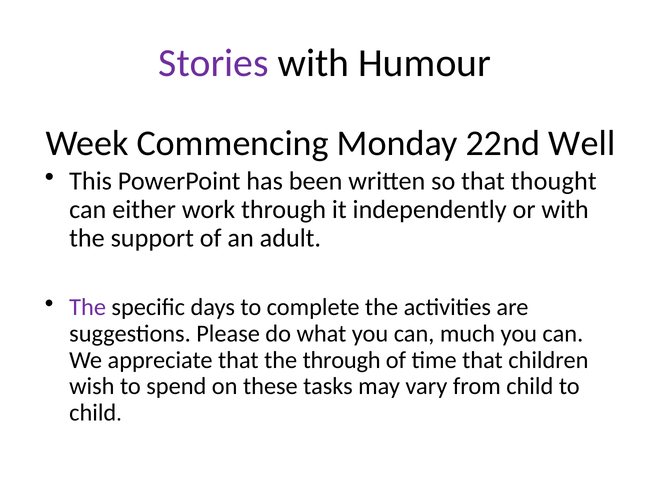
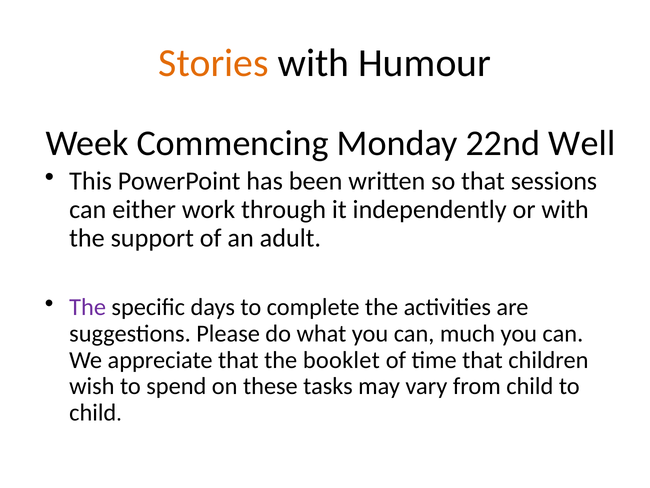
Stories colour: purple -> orange (213, 63)
thought: thought -> sessions (554, 181)
the through: through -> booklet (341, 360)
